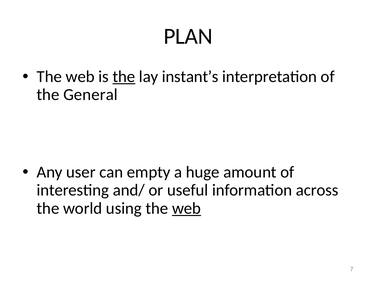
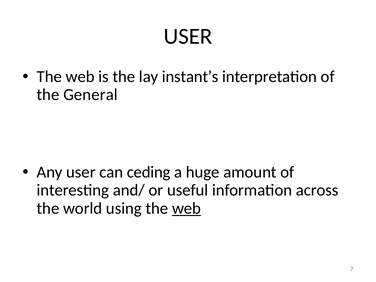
PLAN: PLAN -> USER (188, 36)
the underline: present -> none (124, 77)
empty: empty -> ceding (149, 172)
